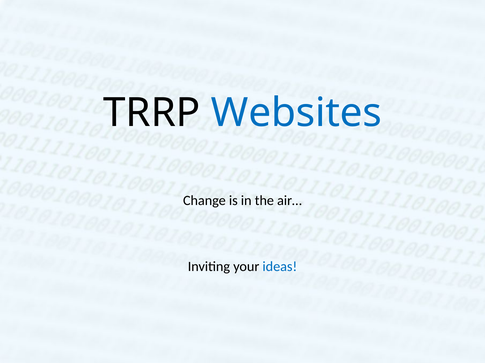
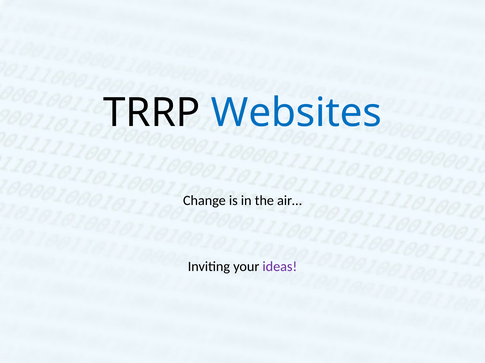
ideas colour: blue -> purple (280, 267)
